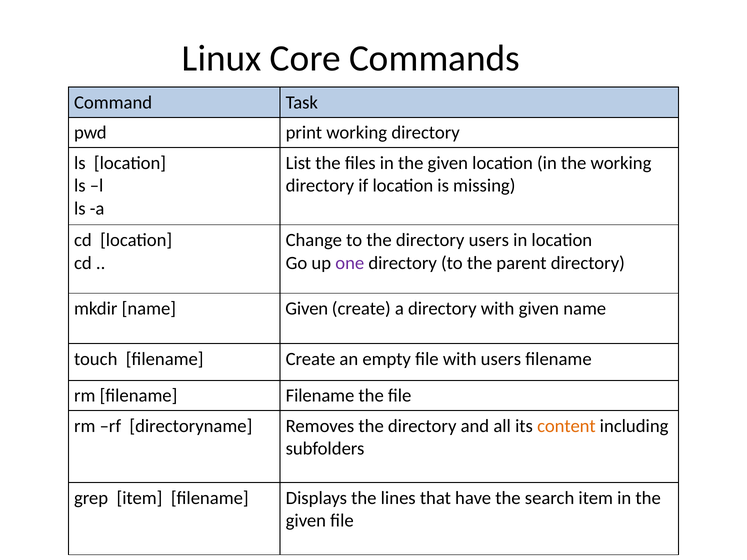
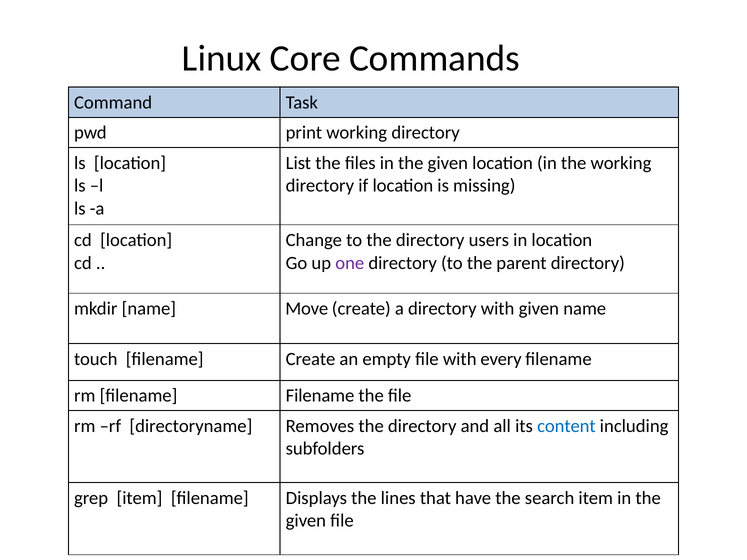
name Given: Given -> Move (307, 309)
with users: users -> every (501, 359)
content colour: orange -> blue (566, 426)
